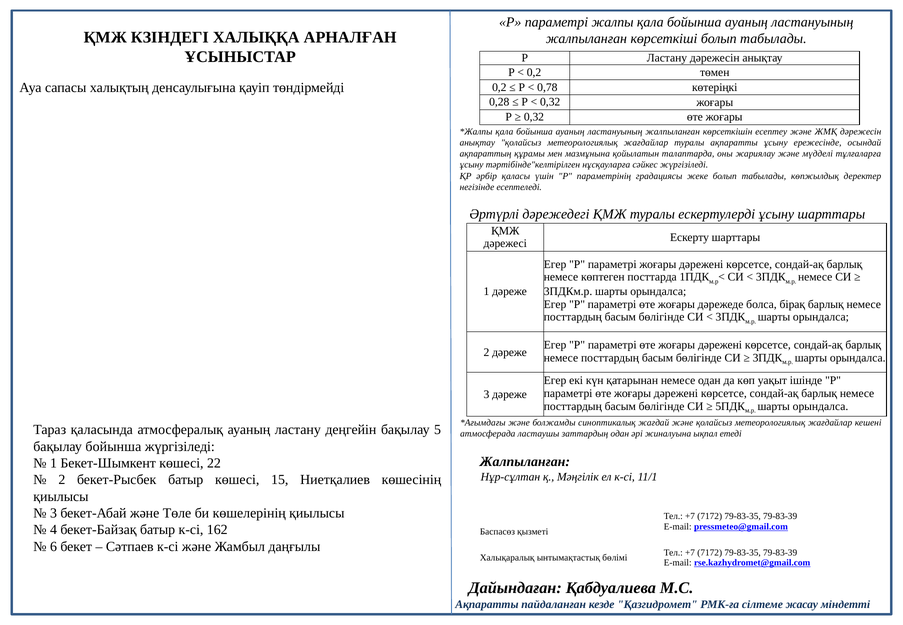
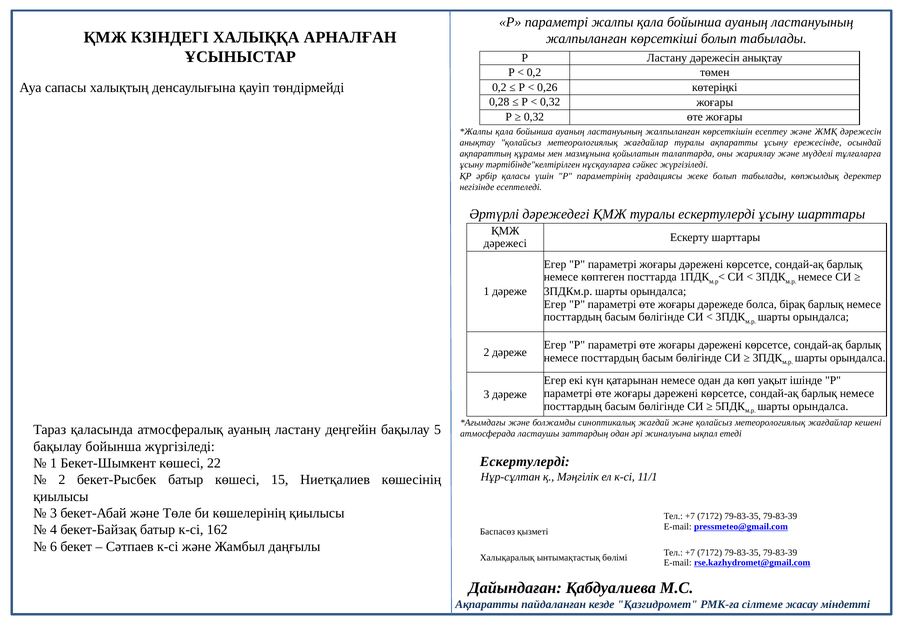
0,78: 0,78 -> 0,26 (547, 87)
Жалпыланған: Жалпыланған -> Ескертулерді (525, 462)
